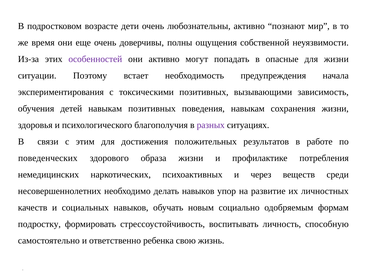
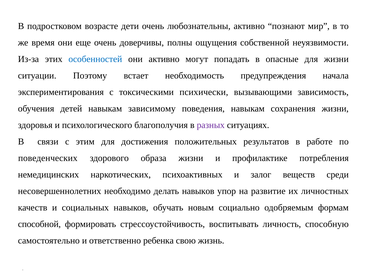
особенностей colour: purple -> blue (95, 59)
токсическими позитивных: позитивных -> психически (204, 92)
навыкам позитивных: позитивных -> зависимому (152, 109)
через: через -> залог (261, 175)
подростку: подростку -> способной (39, 224)
